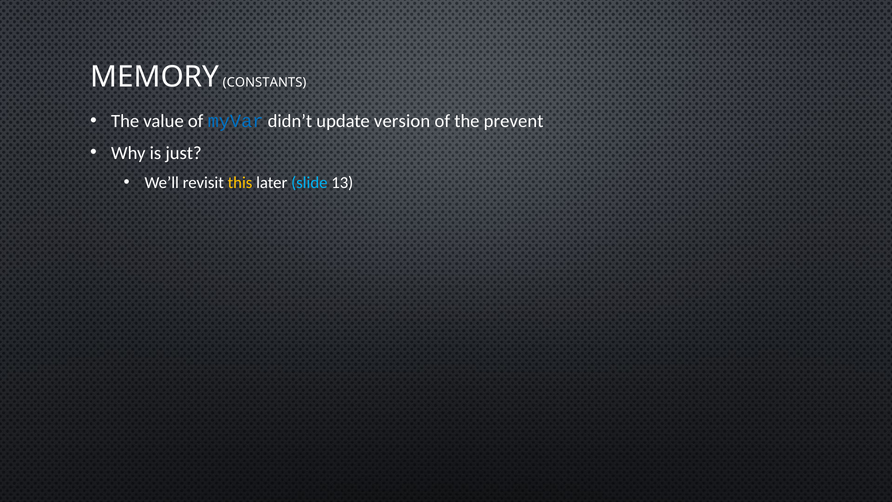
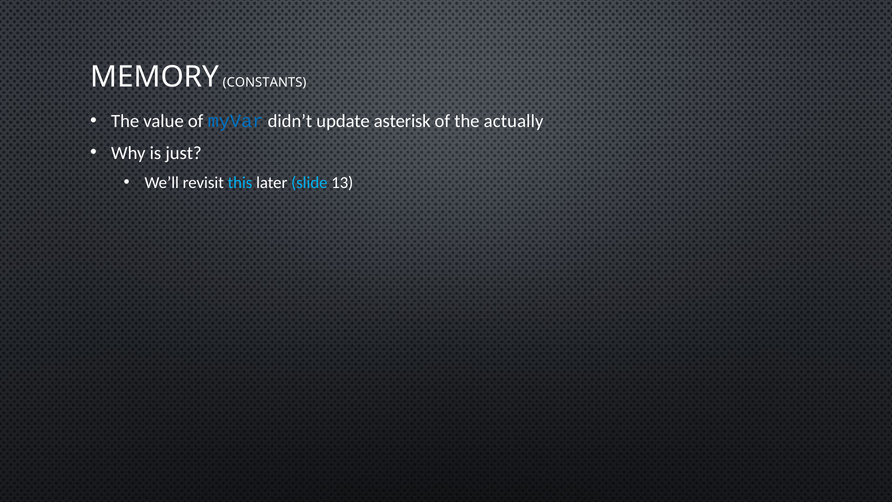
version: version -> asterisk (402, 121)
prevent: prevent -> actually (514, 121)
this colour: yellow -> light blue (240, 183)
